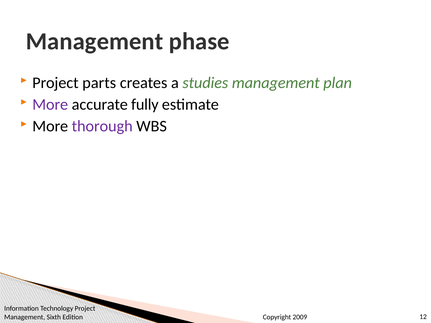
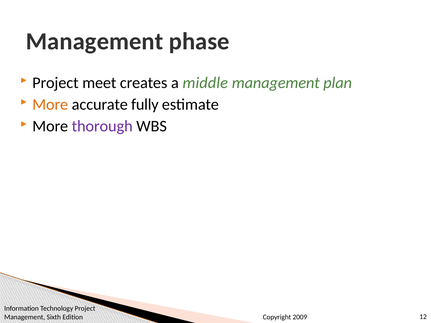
parts: parts -> meet (99, 83)
studies: studies -> middle (205, 83)
More colour: purple -> orange (50, 105)
